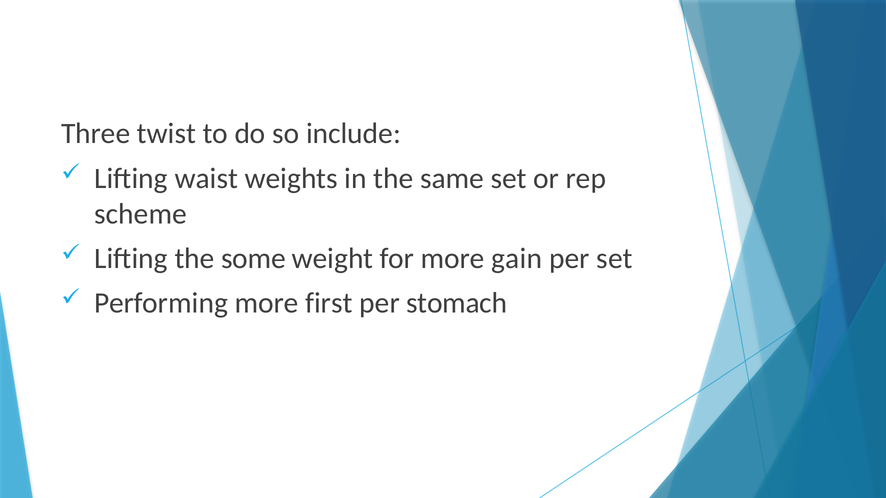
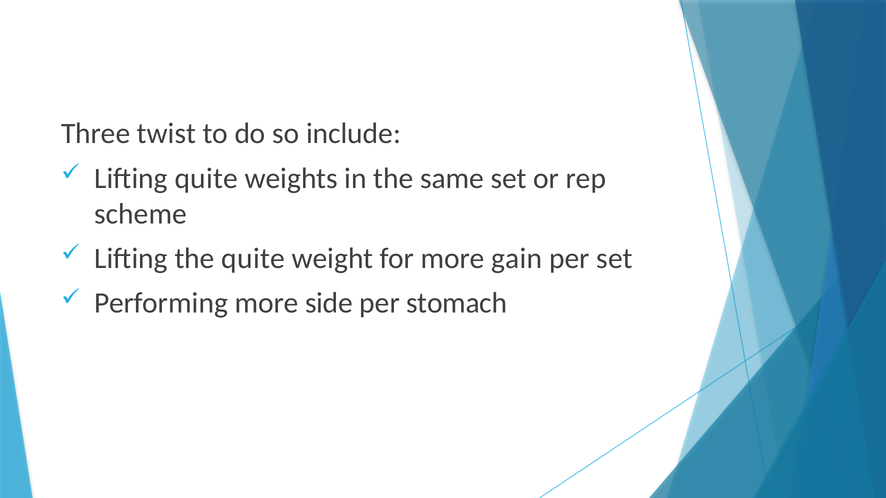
Lifting waist: waist -> quite (206, 179)
the some: some -> quite (253, 259)
first: first -> side (329, 303)
